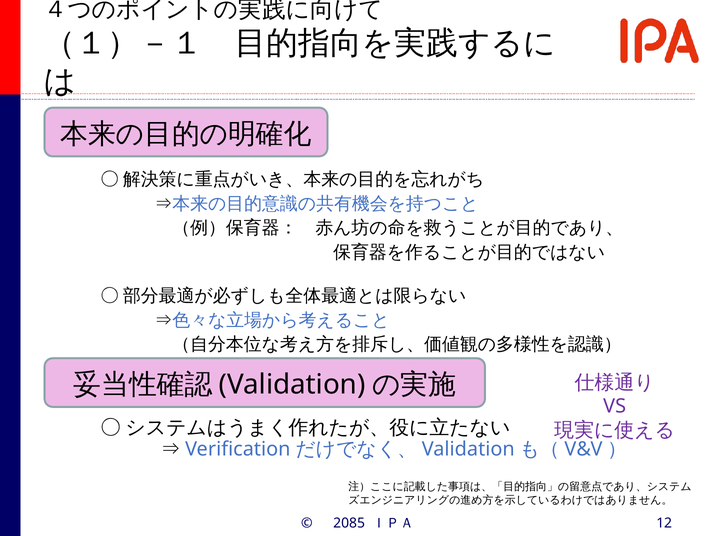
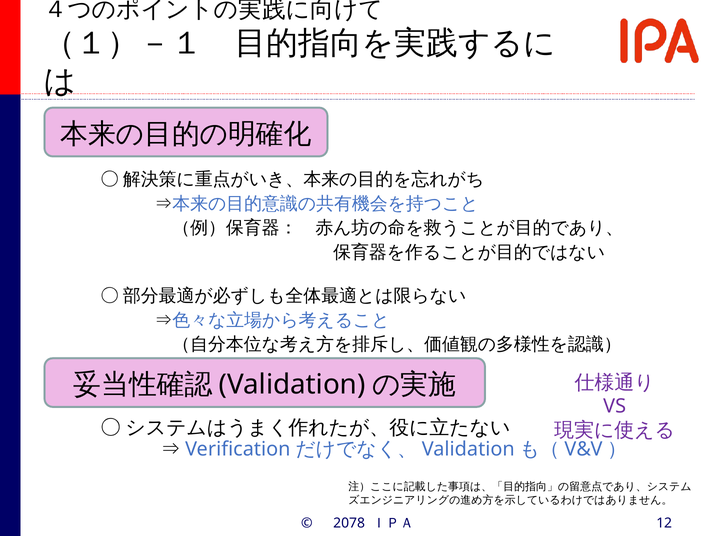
2085: 2085 -> 2078 (349, 523)
